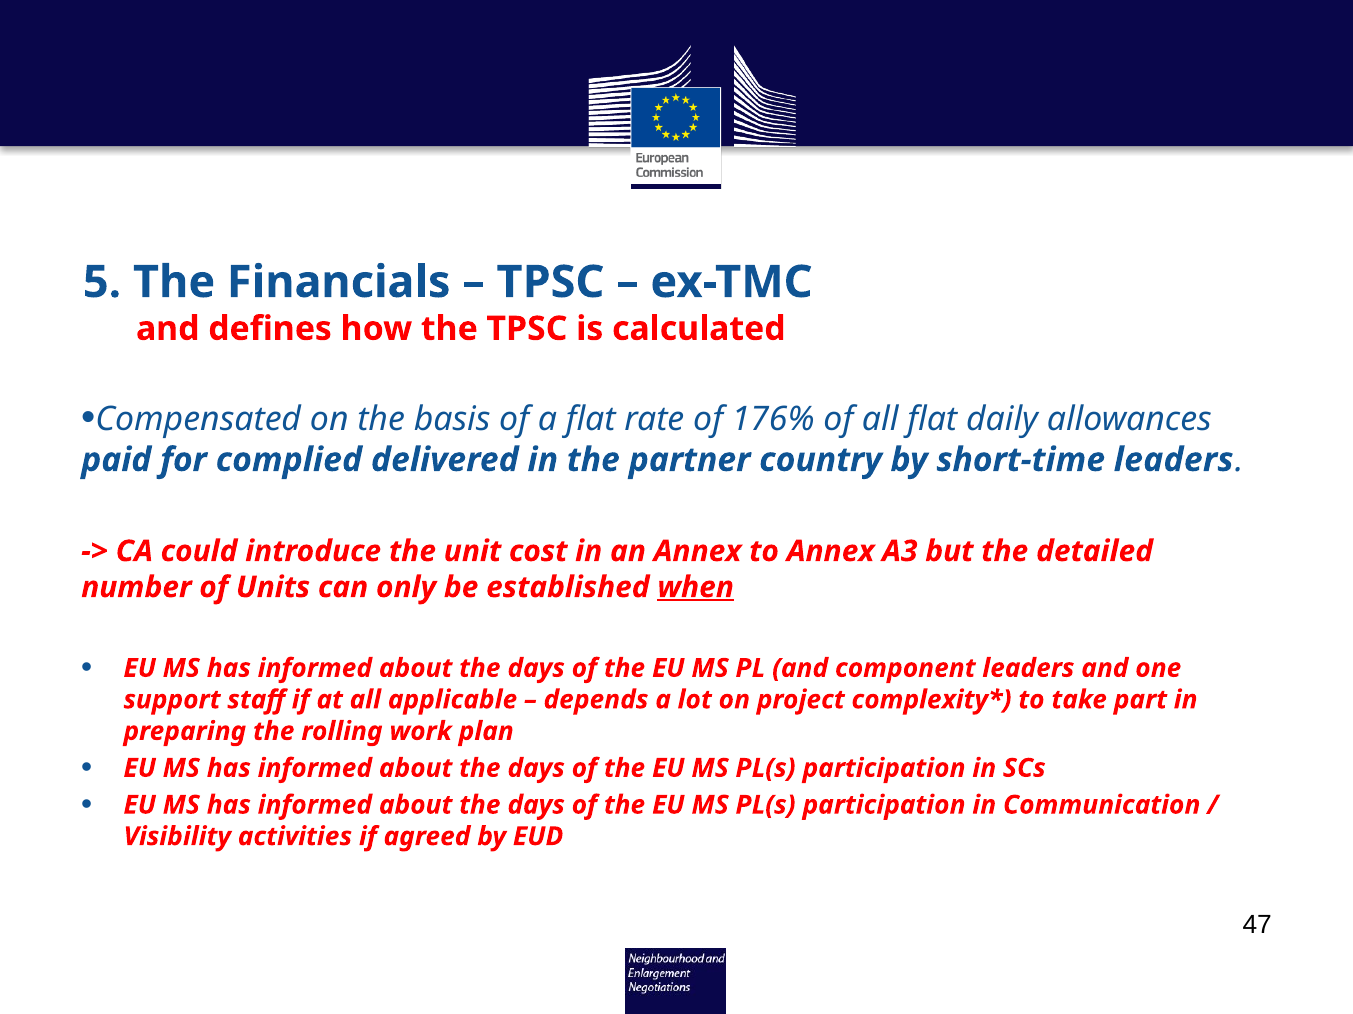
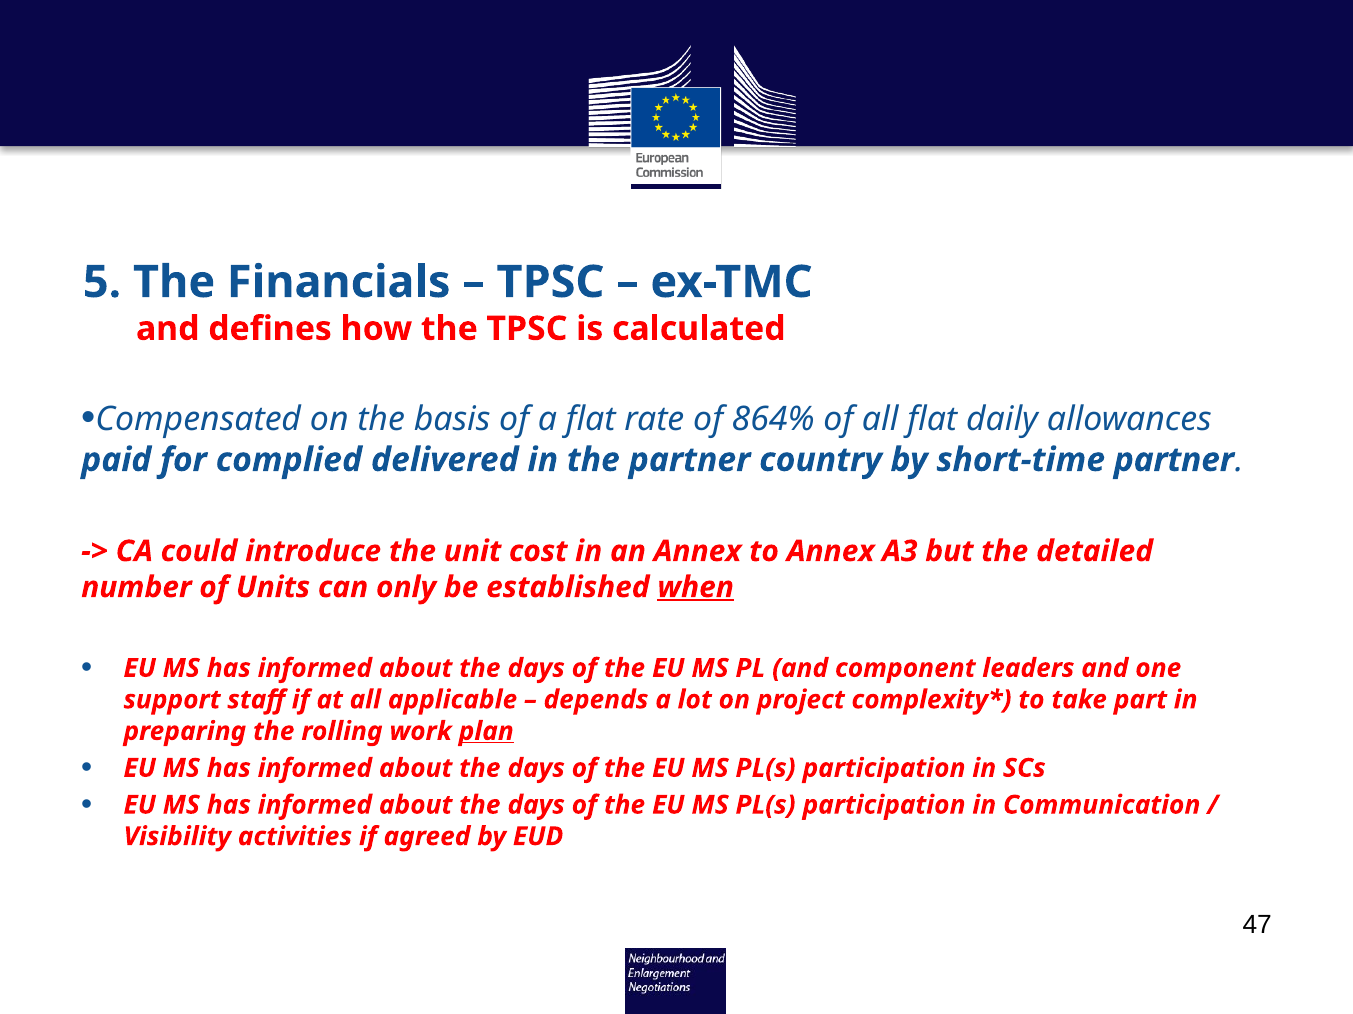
176%: 176% -> 864% (773, 420)
short-time leaders: leaders -> partner (1174, 460)
plan underline: none -> present (486, 732)
